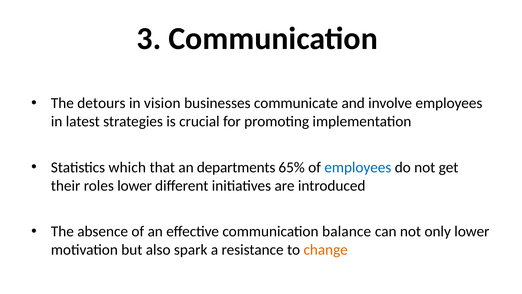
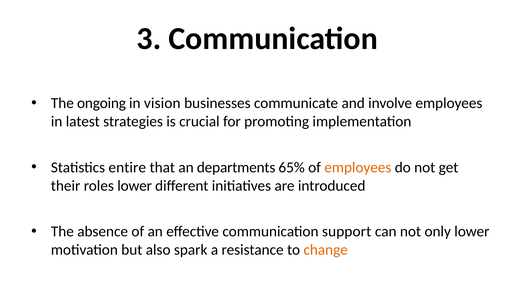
detours: detours -> ongoing (102, 103)
which: which -> entire (127, 167)
employees colour: blue -> orange (358, 167)
balance: balance -> support (347, 231)
